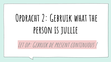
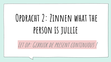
2 Gebruik: Gebruik -> Zinnen (61, 18)
